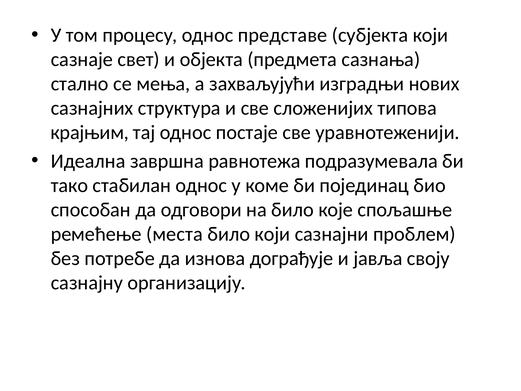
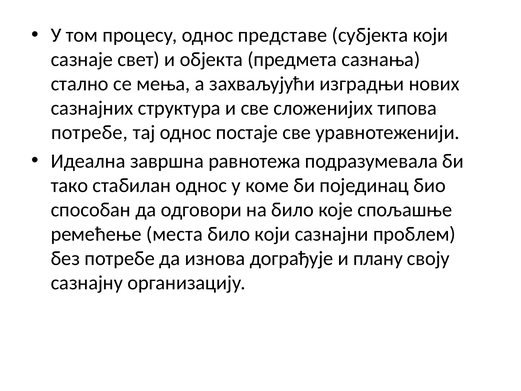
крајњим: крајњим -> потребе (89, 132)
јавља: јавља -> плану (378, 258)
